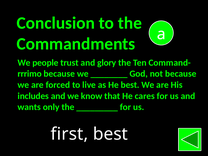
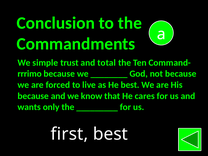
people: people -> simple (45, 63)
glory: glory -> total (107, 63)
includes: includes -> because (33, 96)
